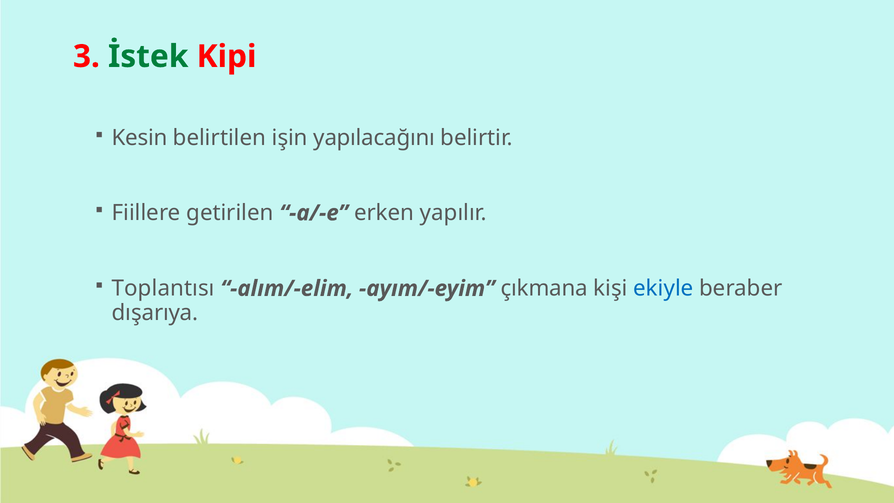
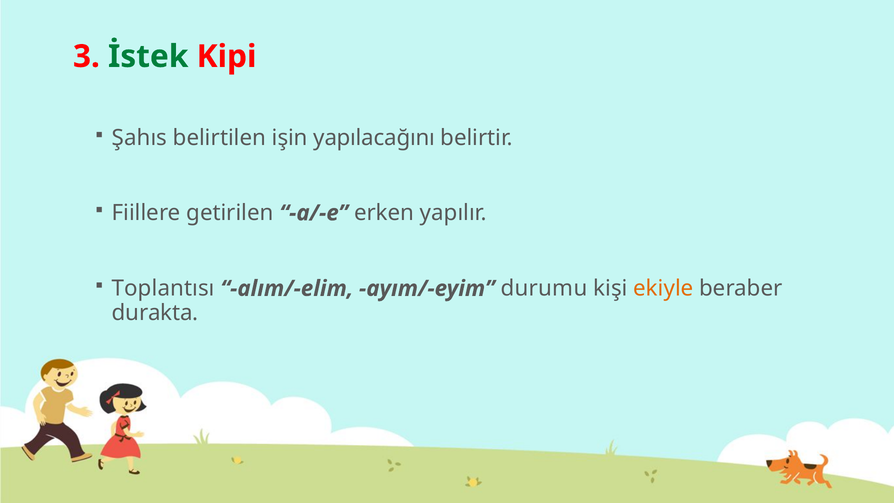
Kesin: Kesin -> Şahıs (139, 138)
çıkmana: çıkmana -> durumu (544, 288)
ekiyle colour: blue -> orange (663, 288)
dışarıya: dışarıya -> durakta (155, 313)
